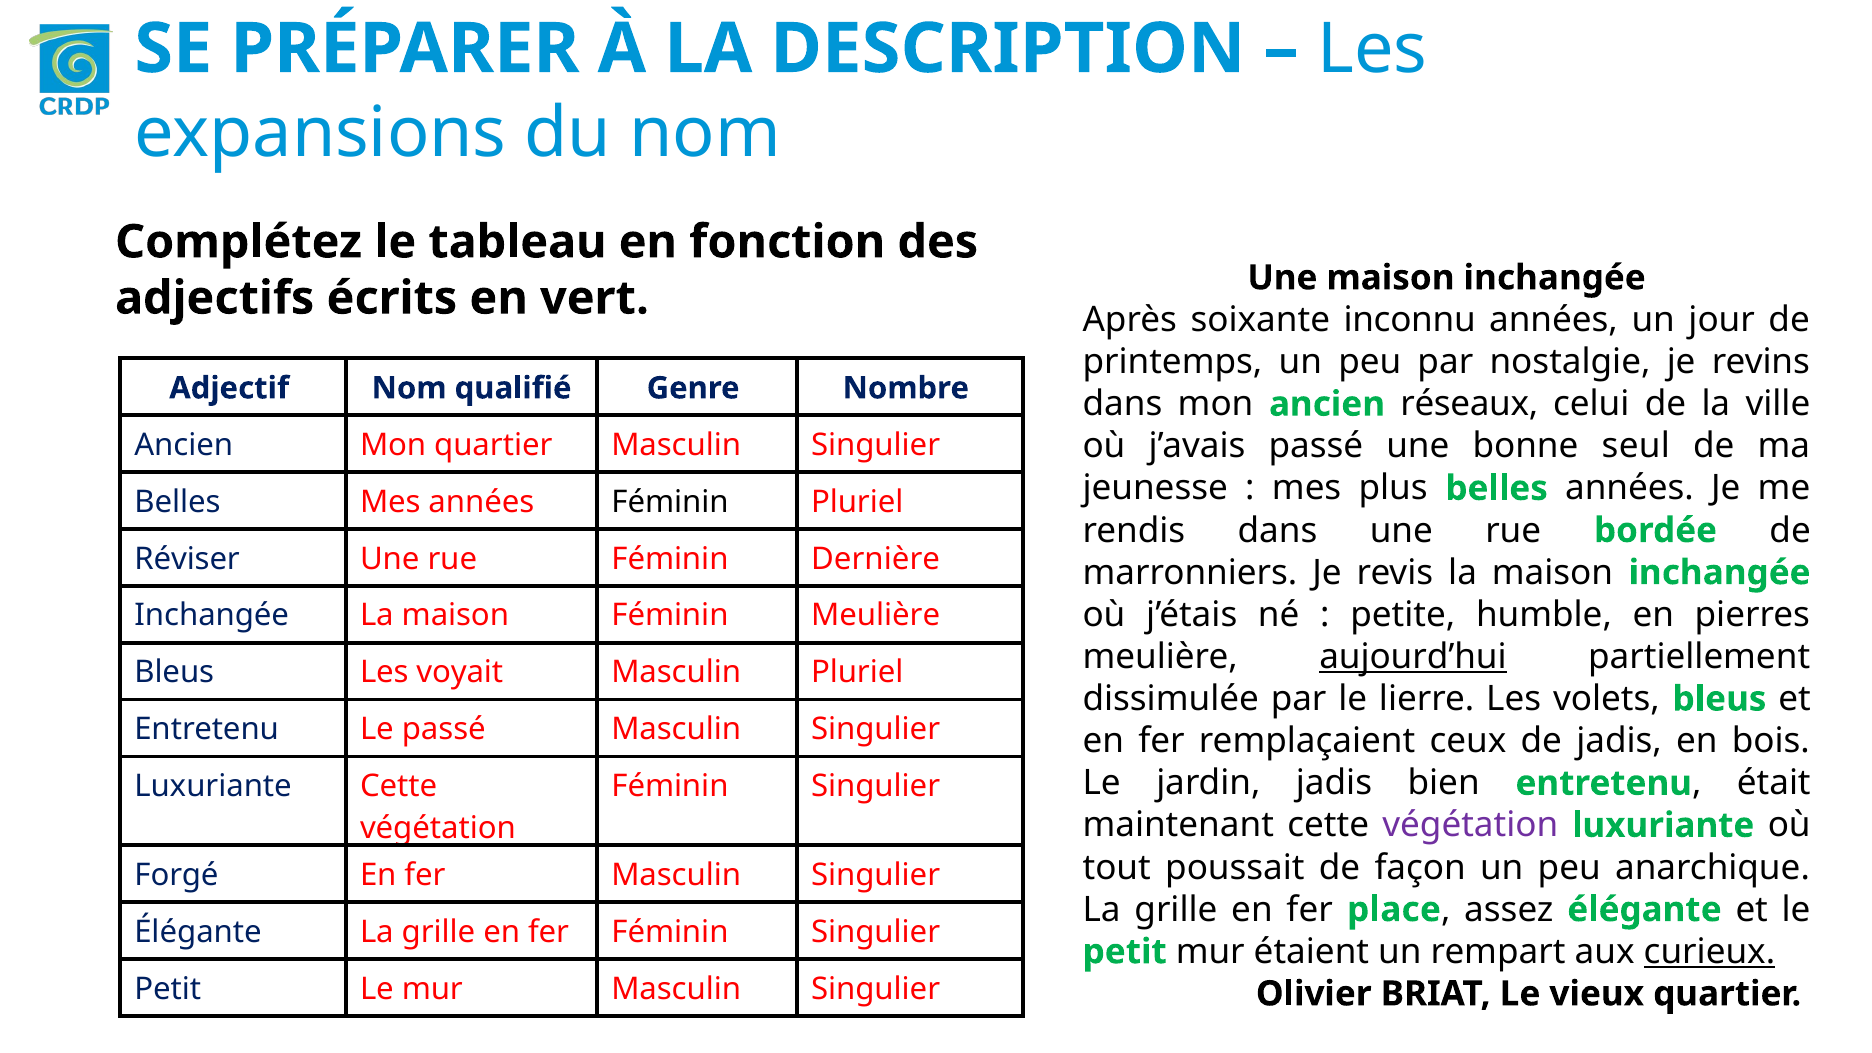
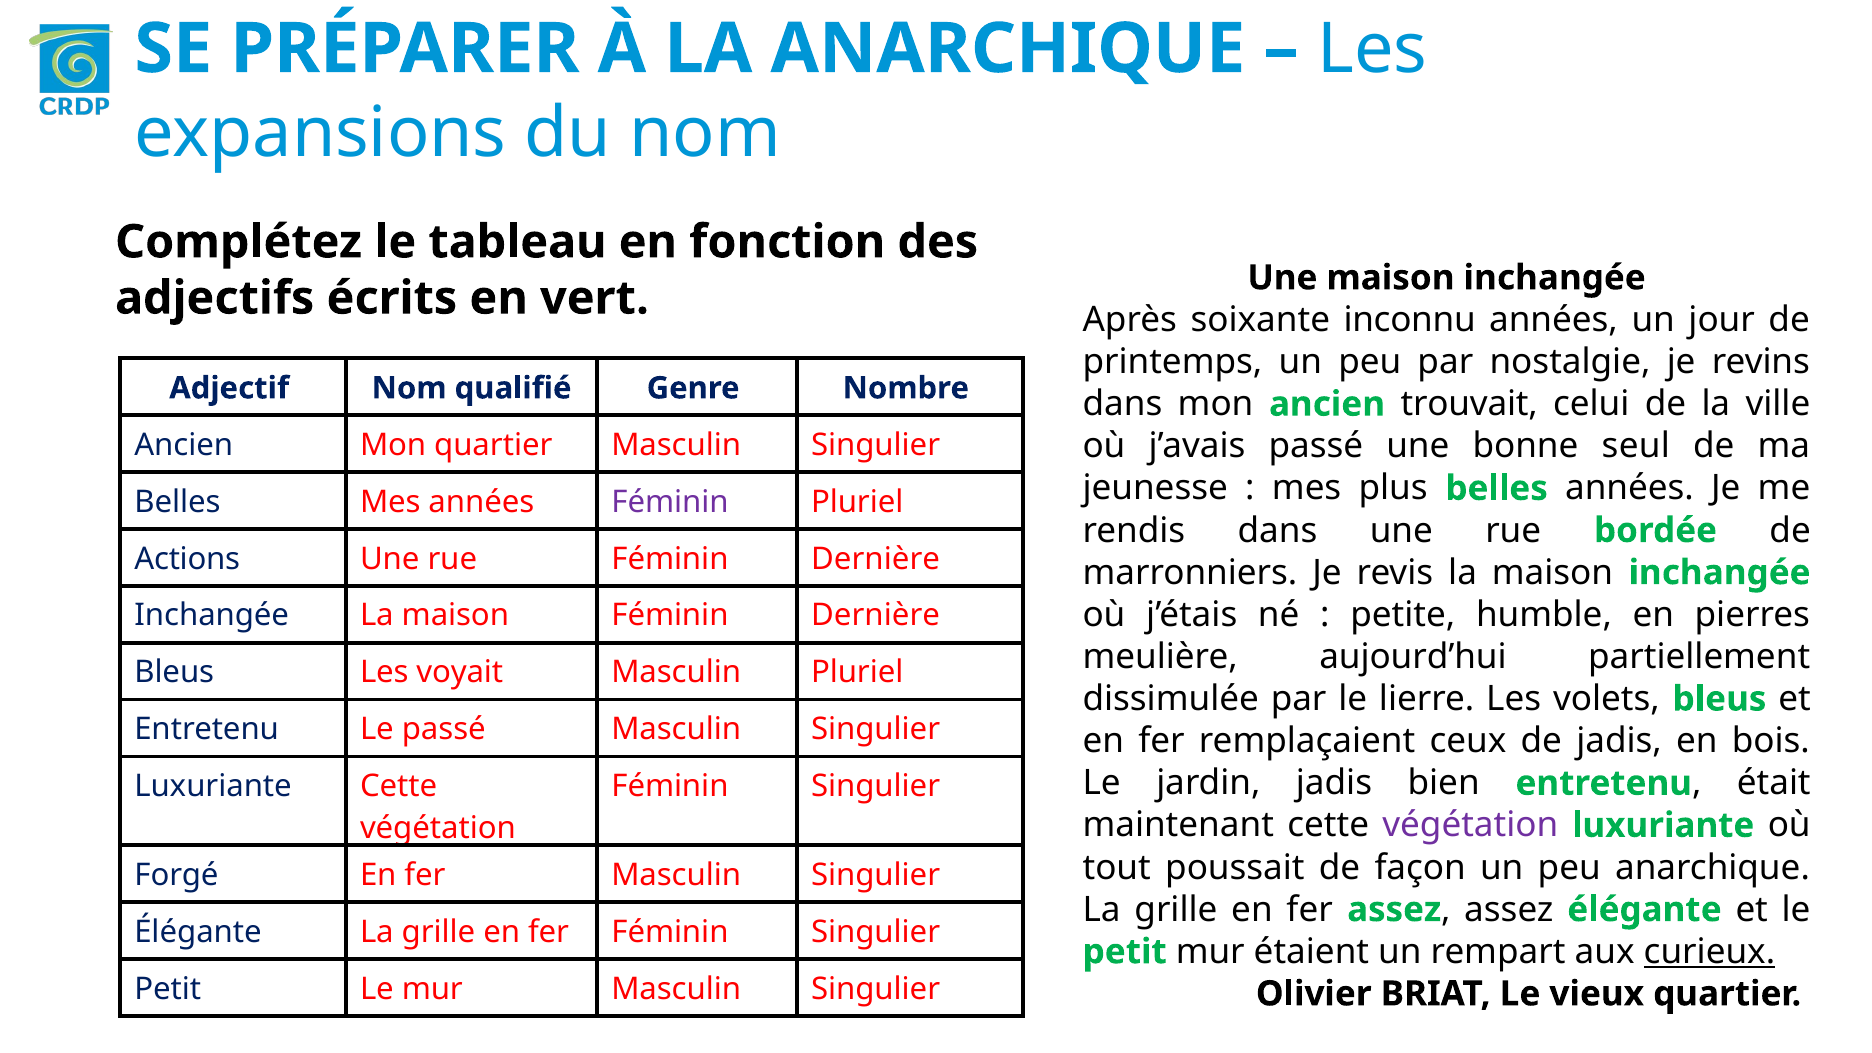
LA DESCRIPTION: DESCRIPTION -> ANARCHIQUE (1008, 49)
réseaux: réseaux -> trouvait (1469, 404)
Féminin colour: black -> purple (670, 502)
Réviser: Réviser -> Actions (187, 559)
maison Féminin Meulière: Meulière -> Dernière (876, 616)
aujourd’hui underline: present -> none (1413, 657)
fer place: place -> assez (1394, 910)
